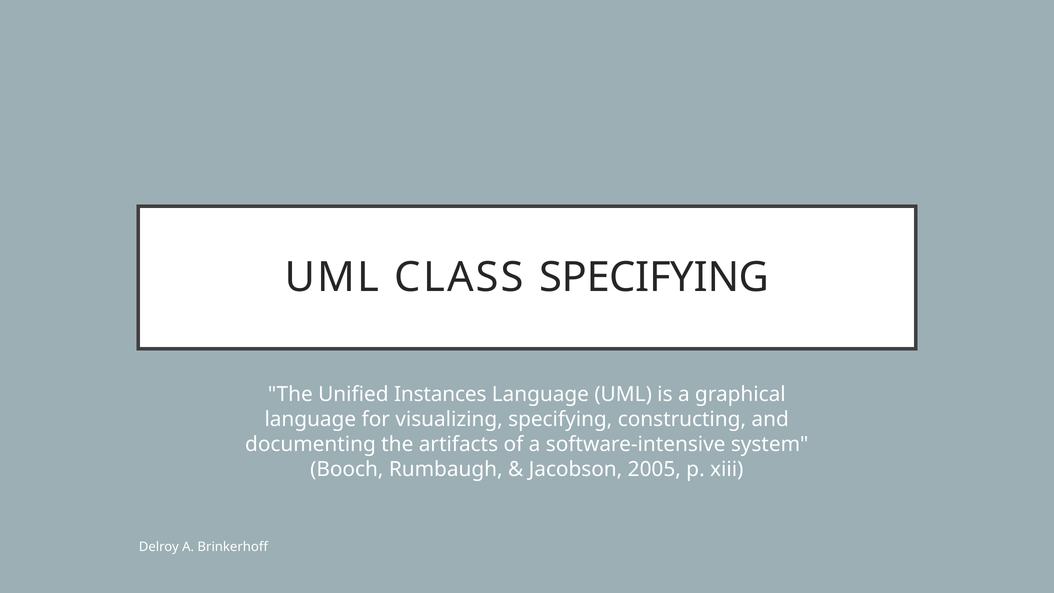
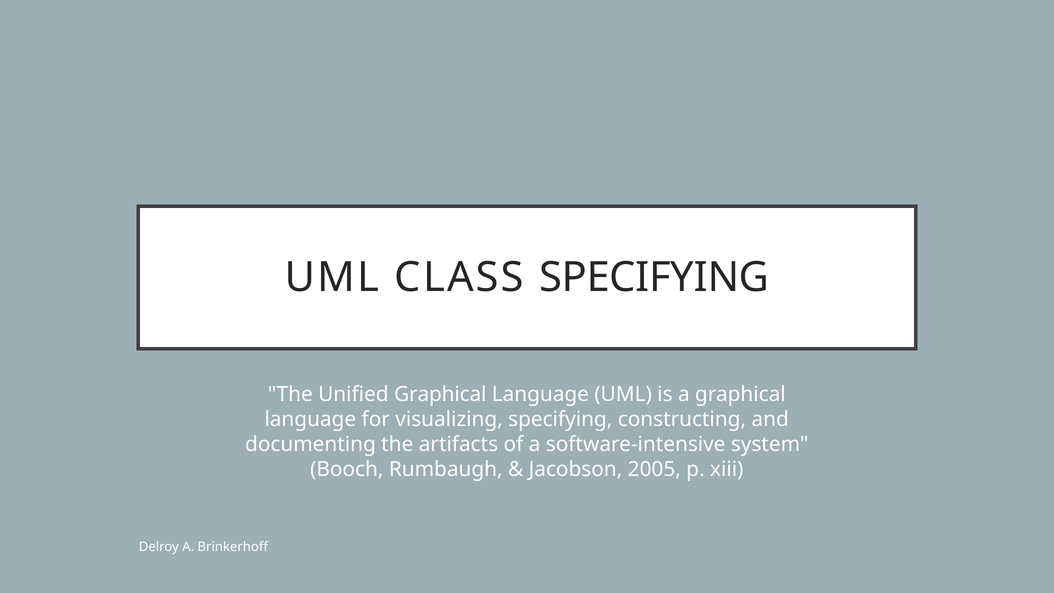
Unified Instances: Instances -> Graphical (440, 394)
